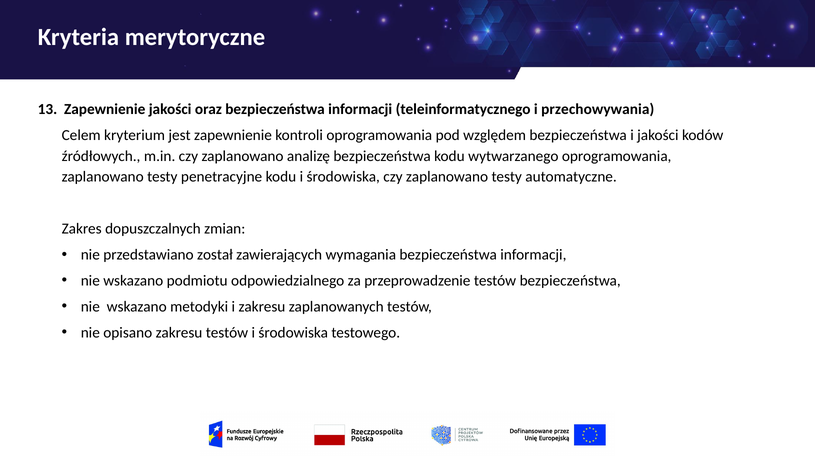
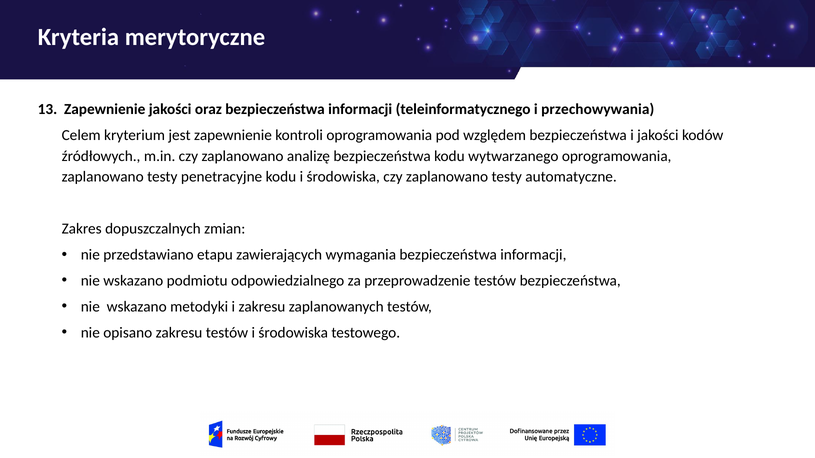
został: został -> etapu (215, 255)
